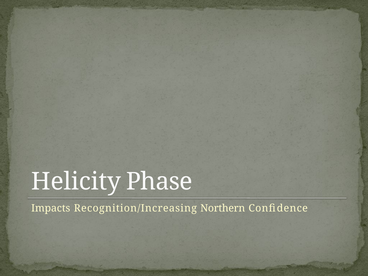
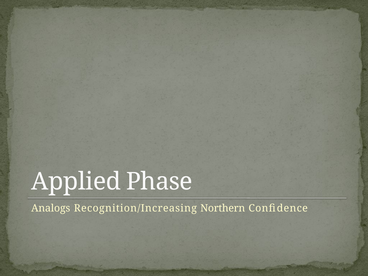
Helicity: Helicity -> Applied (76, 181)
Impacts: Impacts -> Analogs (51, 208)
